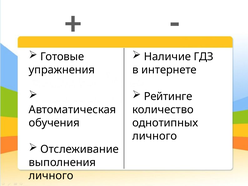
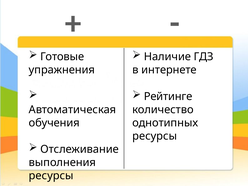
личного: личного -> ресурсы (155, 136)
личного: личного -> ресурсы (51, 176)
